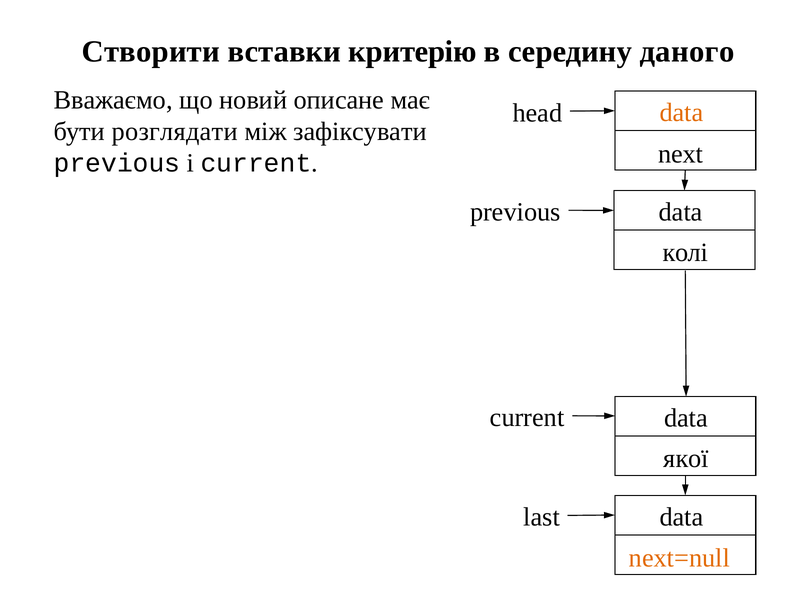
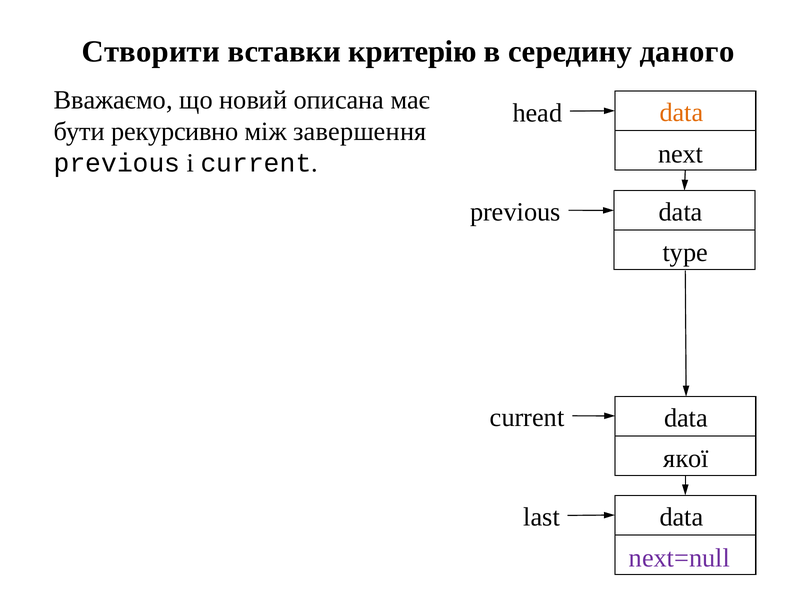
описане: описане -> описана (339, 100)
розглядати: розглядати -> рекурсивно (175, 132)
зафіксувати: зафіксувати -> завершення (360, 132)
колі: колі -> type (685, 253)
next=null colour: orange -> purple (679, 558)
